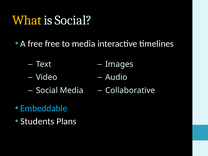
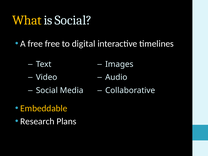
to media: media -> digital (84, 44)
Embeddable colour: light blue -> yellow (44, 108)
Students: Students -> Research (37, 121)
